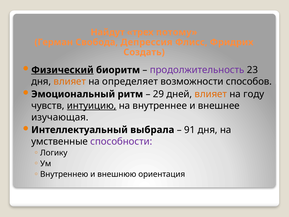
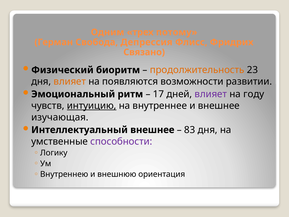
Найдут: Найдут -> Одним (108, 32)
Создать: Создать -> Связано (144, 52)
Физический underline: present -> none (62, 70)
продолжительность colour: purple -> orange (197, 70)
определяет: определяет -> появляются (130, 81)
способов: способов -> развитии (249, 81)
29: 29 -> 17 (158, 94)
влияет colour: orange -> purple (211, 94)
Интеллектуальный выбрала: выбрала -> внешнее (152, 130)
91: 91 -> 83 (190, 130)
